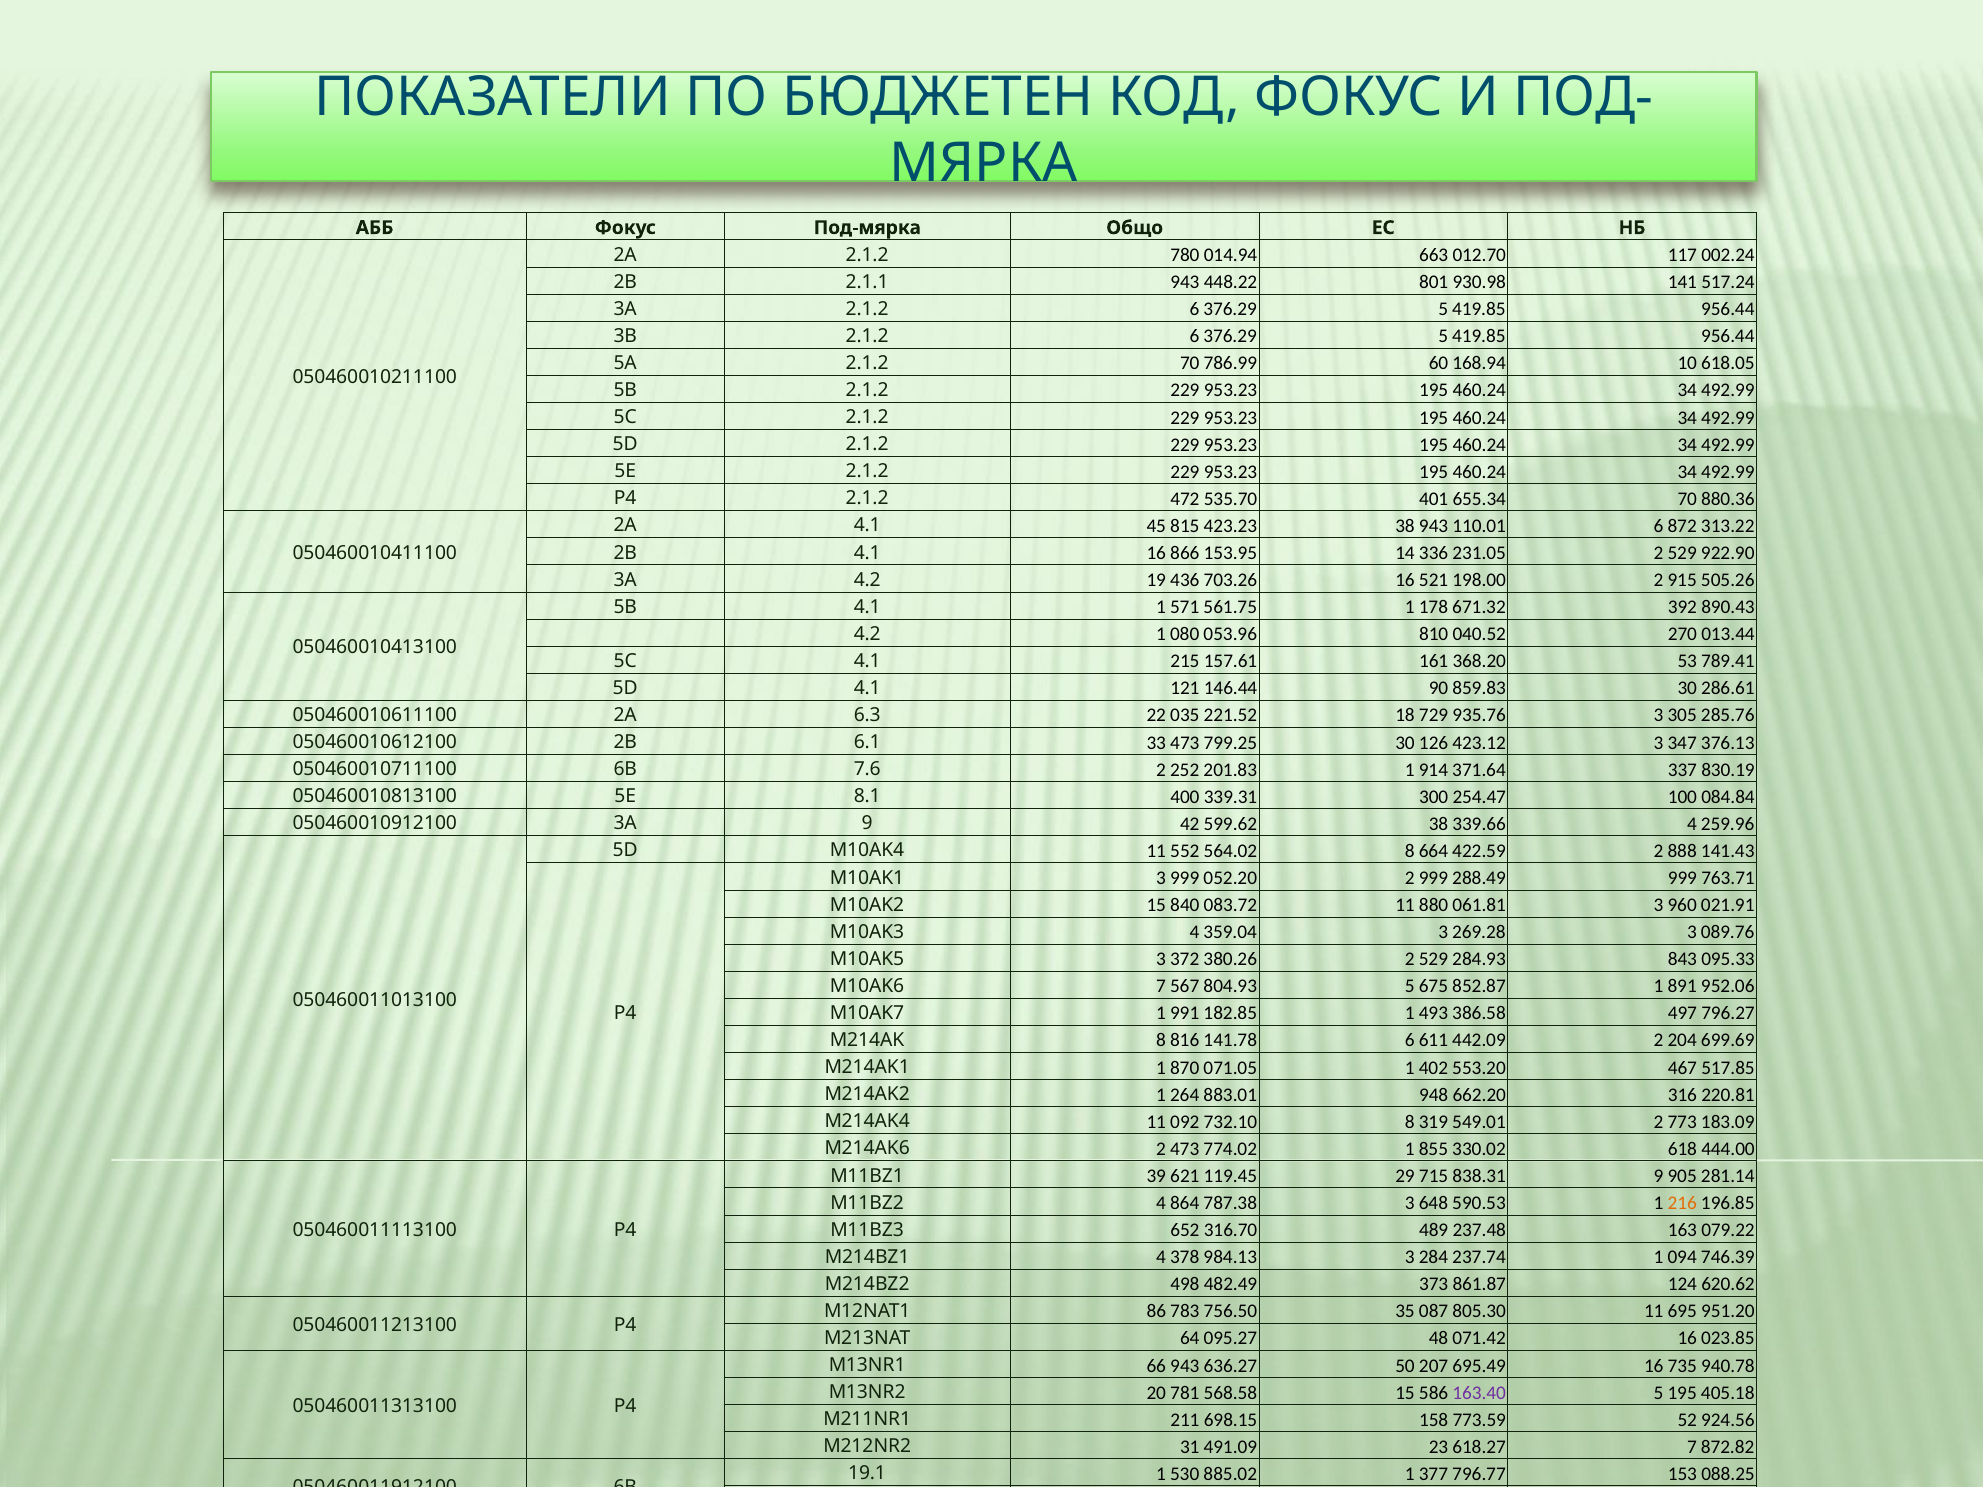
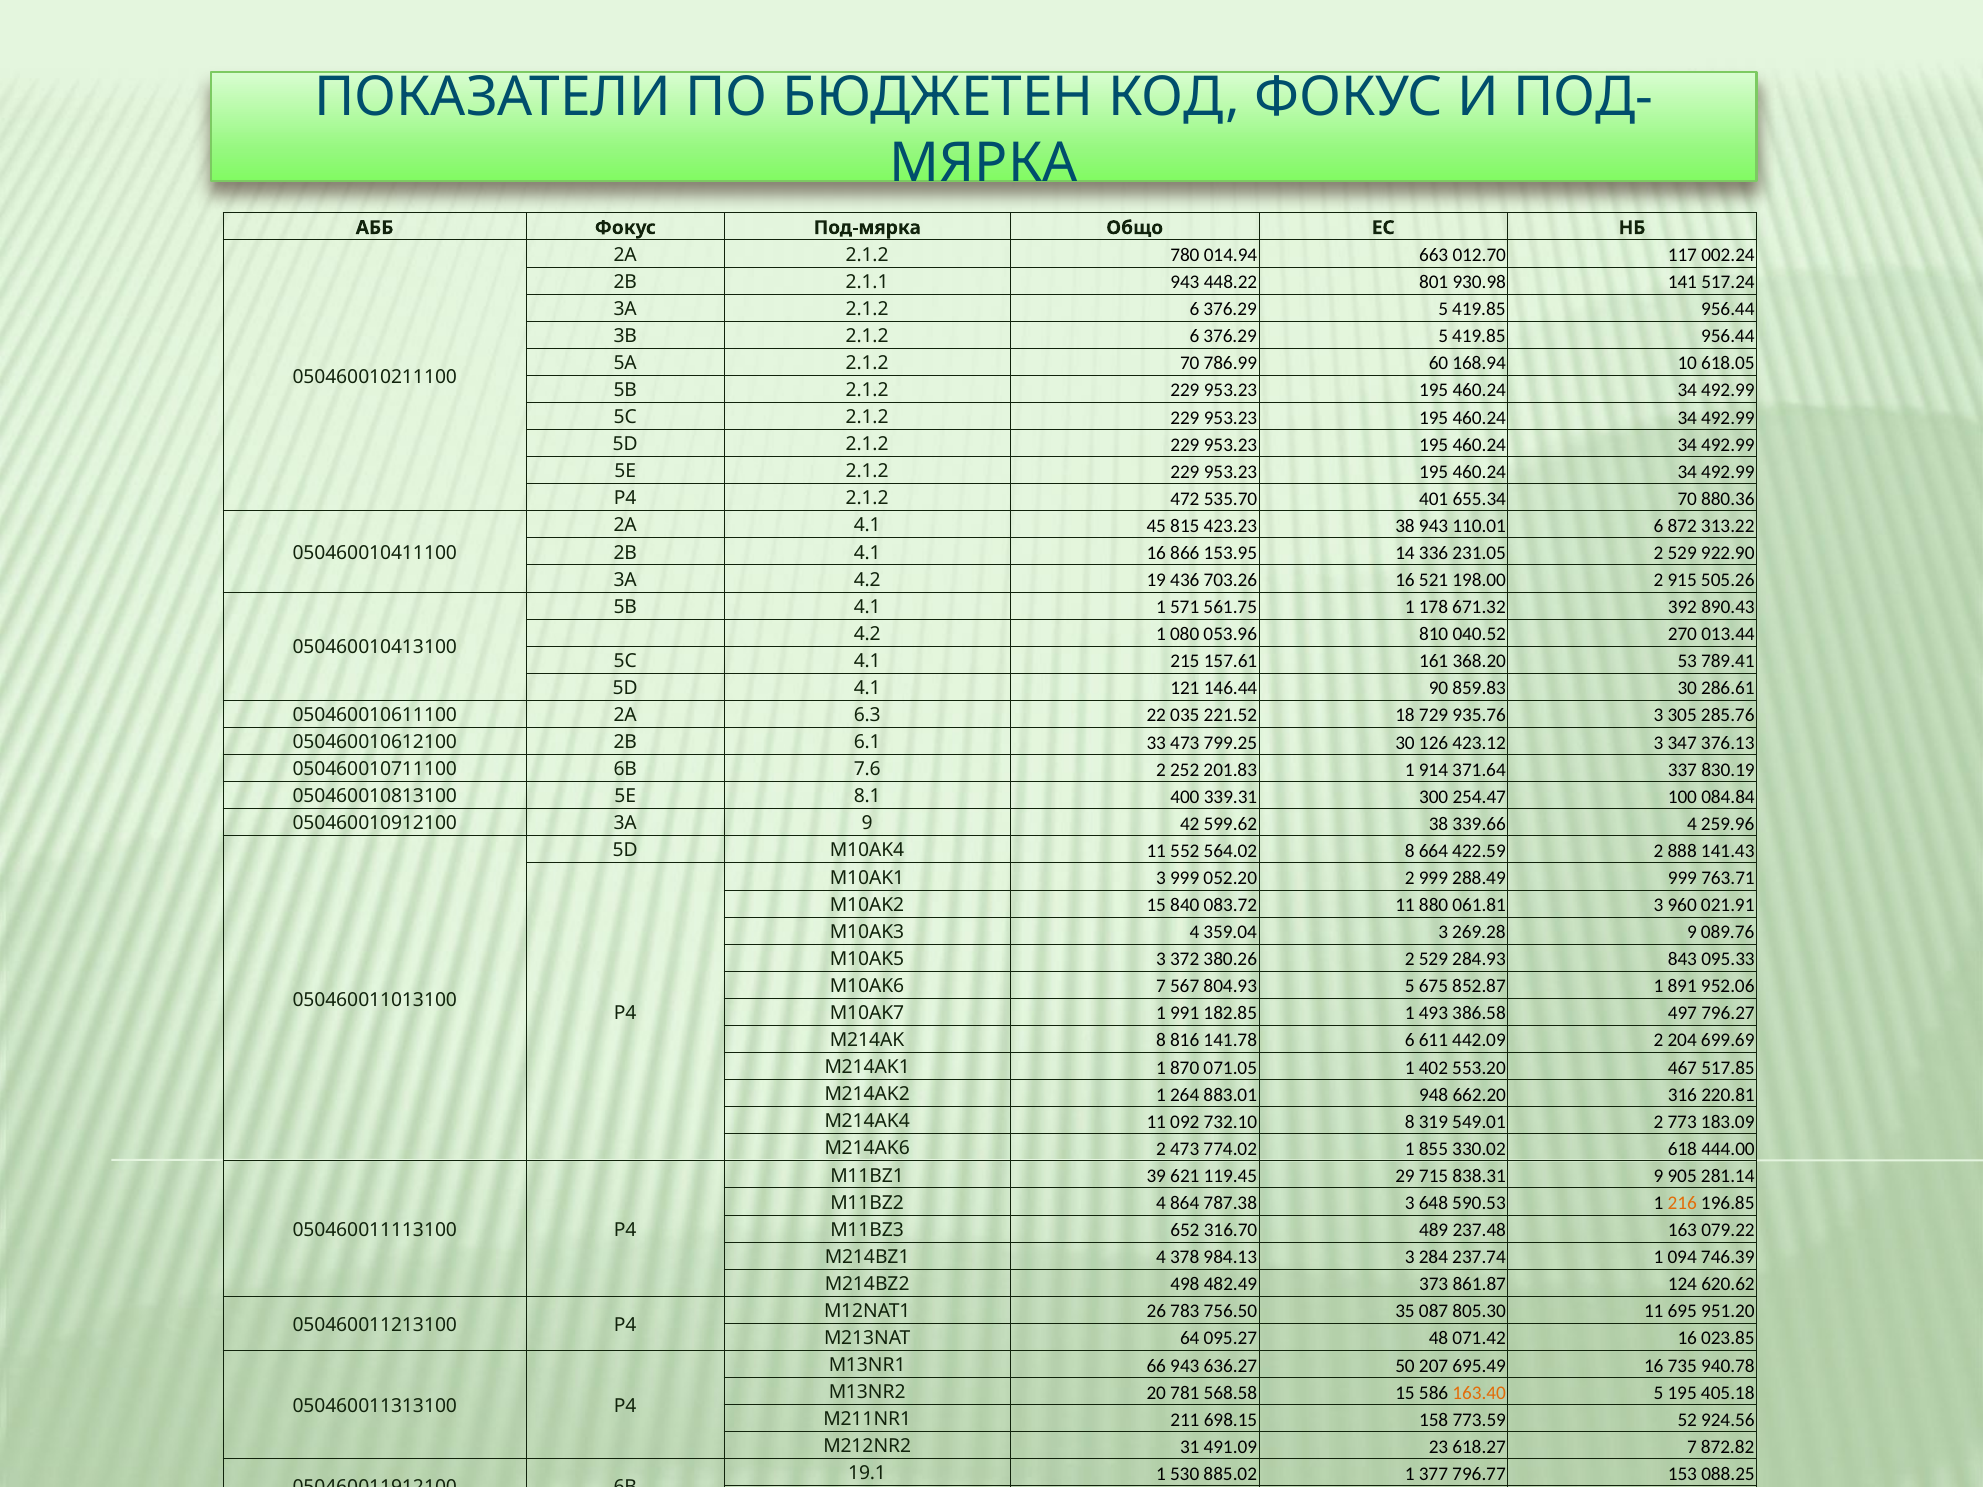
269.28 3: 3 -> 9 (1692, 932)
86: 86 -> 26 (1156, 1312)
163.40 colour: purple -> orange (1479, 1393)
